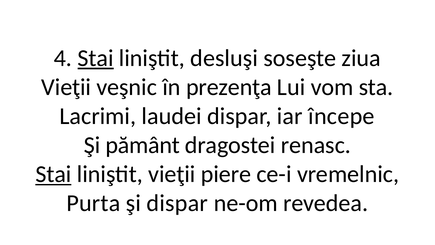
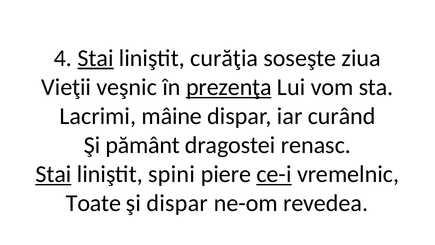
desluşi: desluşi -> curăţia (224, 58)
prezenţa underline: none -> present (229, 87)
laudei: laudei -> mâine (172, 116)
începe: începe -> curând (342, 116)
liniştit vieţii: vieţii -> spini (172, 174)
ce-i underline: none -> present (274, 174)
Purta: Purta -> Toate (94, 203)
